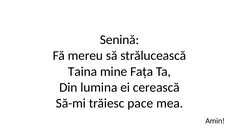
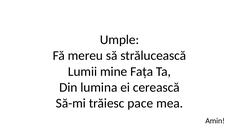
Senină: Senină -> Umple (120, 40)
Taina: Taina -> Lumii (83, 72)
